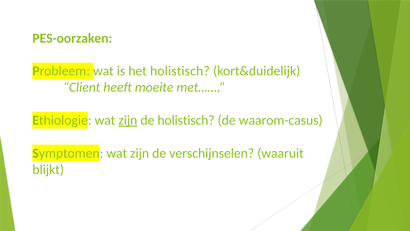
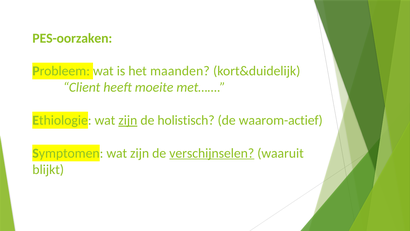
het holistisch: holistisch -> maanden (180, 71)
waarom-casus: waarom-casus -> waarom-actief (281, 120)
verschijnselen underline: none -> present (212, 153)
